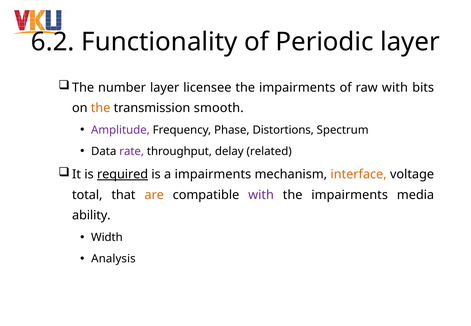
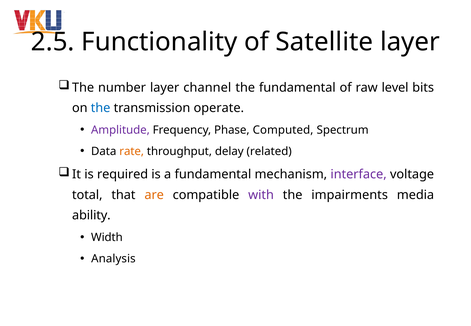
6.2: 6.2 -> 2.5 (53, 42)
Periodic: Periodic -> Satellite (324, 42)
licensee: licensee -> channel (207, 88)
impairments: impairments -> fundamental (297, 88)
raw with: with -> level (395, 88)
the colour: orange -> blue (101, 108)
smooth: smooth -> operate (219, 108)
Distortions: Distortions -> Computed (283, 130)
rate colour: purple -> orange (132, 151)
required underline: present -> none (123, 174)
a impairments: impairments -> fundamental (213, 174)
interface colour: orange -> purple (359, 174)
